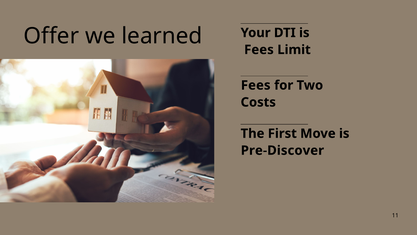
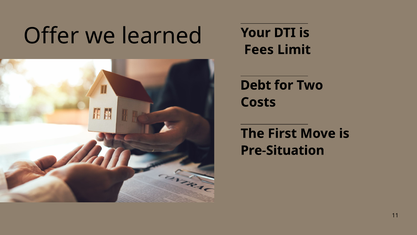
Fees: Fees -> Debt (256, 85)
Pre-Discover: Pre-Discover -> Pre-Situation (283, 150)
